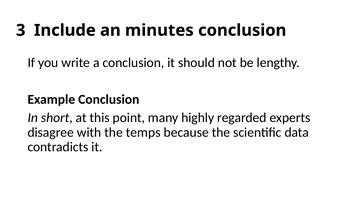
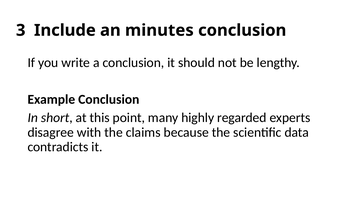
temps: temps -> claims (143, 132)
